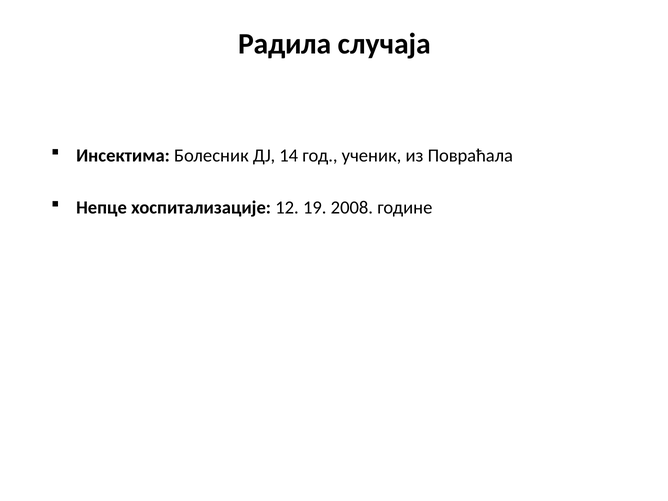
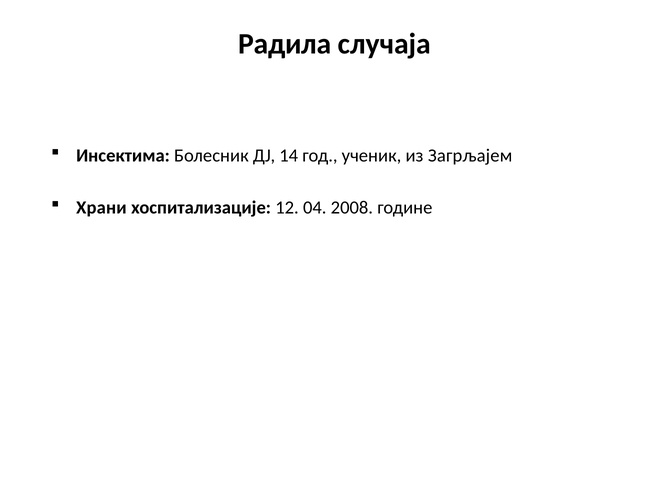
Повраћала: Повраћала -> Загрљајем (470, 156)
Непце: Непце -> Храни (101, 208)
19: 19 -> 04 (315, 208)
